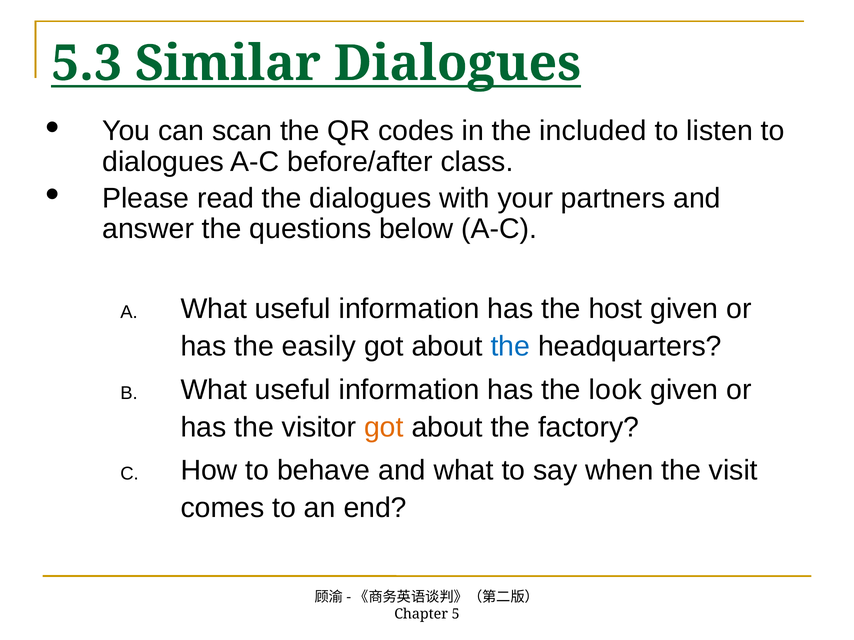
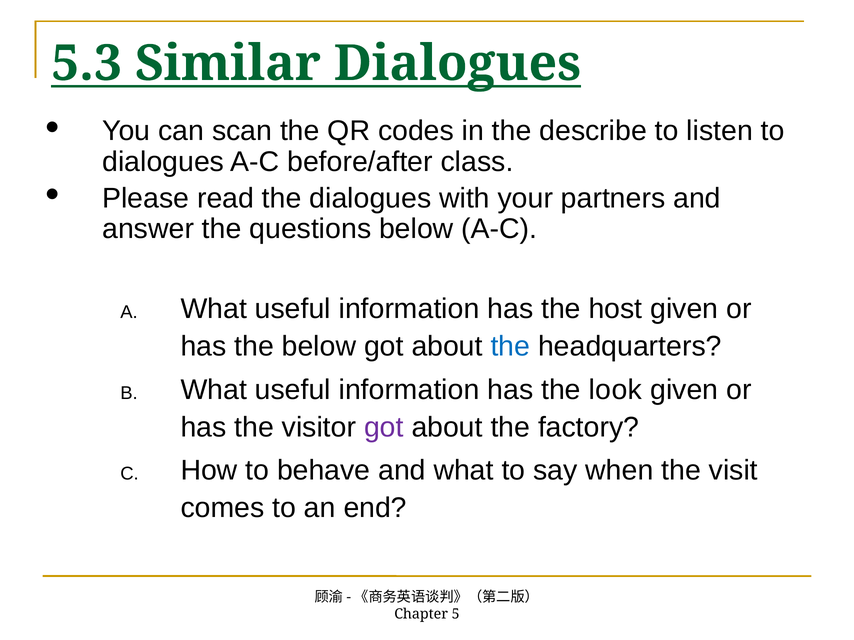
included: included -> describe (593, 131)
the easily: easily -> below (319, 347)
got colour: orange -> purple (384, 427)
